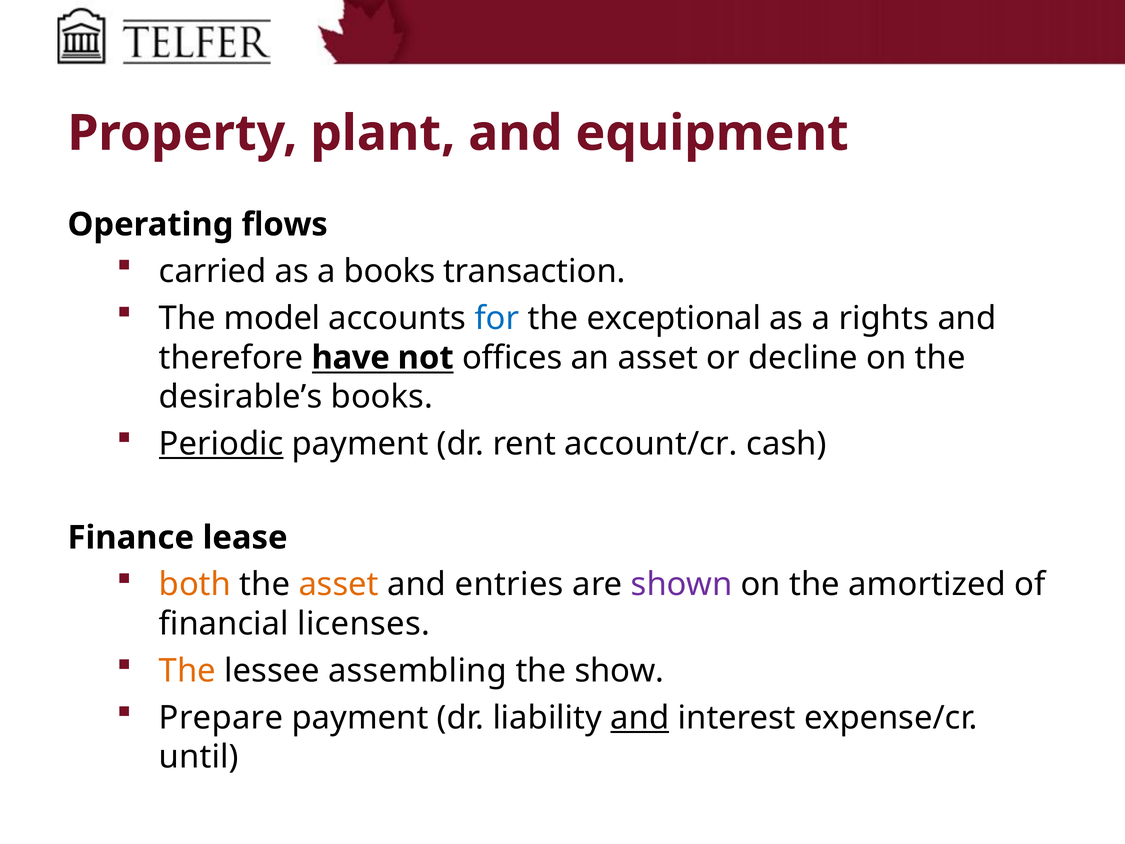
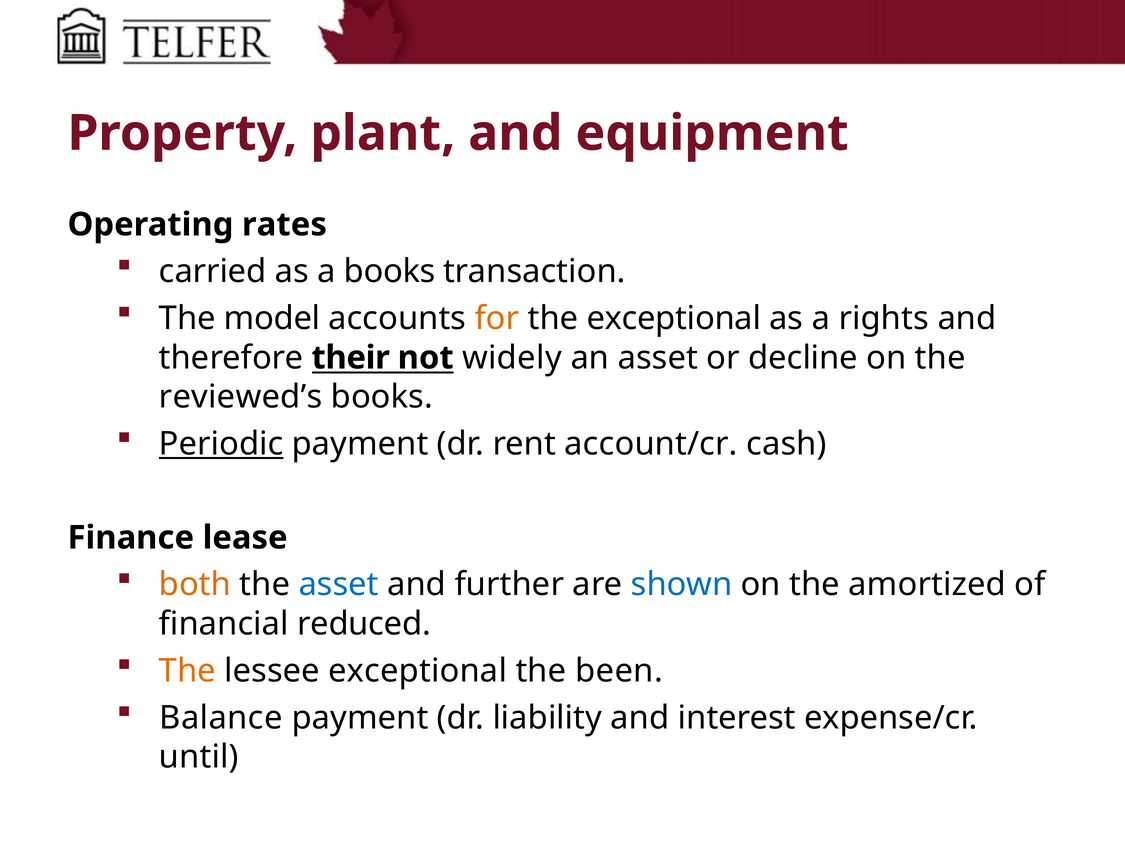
flows: flows -> rates (284, 224)
for colour: blue -> orange (497, 318)
have: have -> their (351, 358)
offices: offices -> widely (512, 358)
desirable’s: desirable’s -> reviewed’s (241, 397)
asset colour: orange -> blue (339, 584)
entries: entries -> further (509, 584)
shown colour: purple -> blue (682, 584)
licenses: licenses -> reduced (364, 624)
lessee assembling: assembling -> exceptional (418, 671)
show: show -> been (619, 671)
Prepare: Prepare -> Balance (221, 717)
and underline: present -> none (640, 717)
